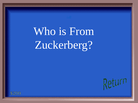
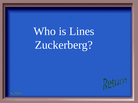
From: From -> Lines (82, 31)
